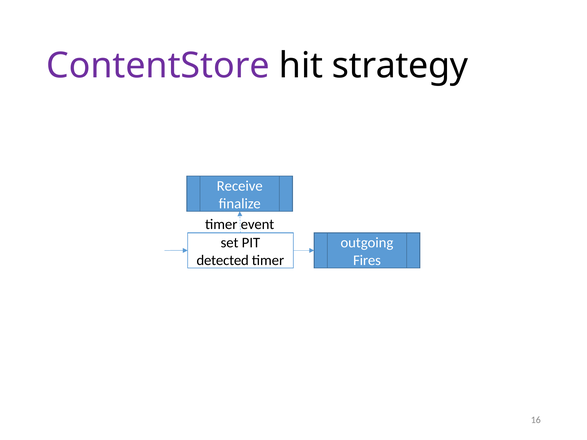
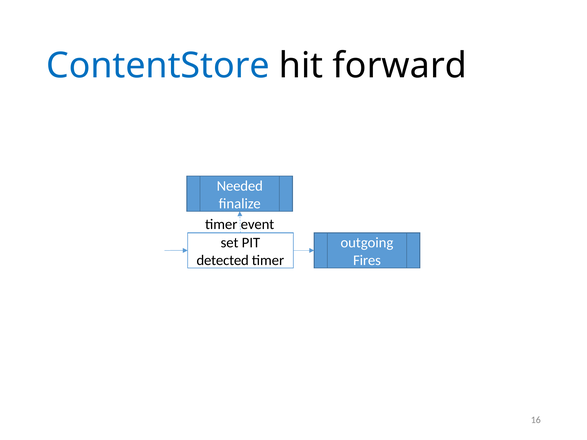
ContentStore colour: purple -> blue (158, 66)
strategy: strategy -> forward (400, 66)
Receive: Receive -> Needed (240, 186)
